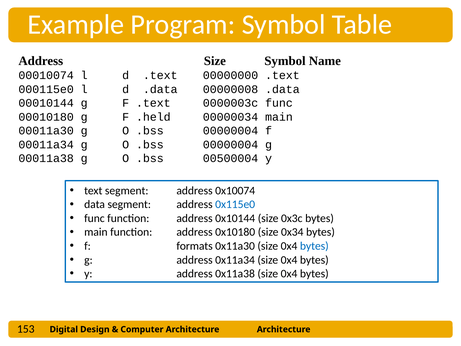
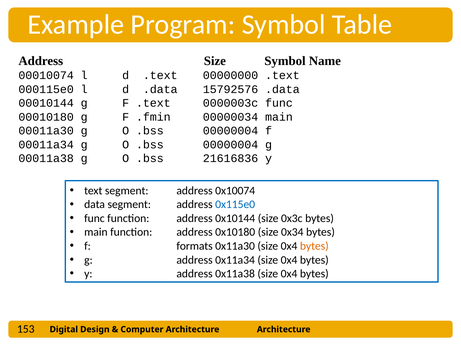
00000008: 00000008 -> 15792576 (231, 89)
.held: .held -> .fmin (153, 117)
00500004: 00500004 -> 21616836 (231, 158)
bytes colour: blue -> orange (314, 246)
